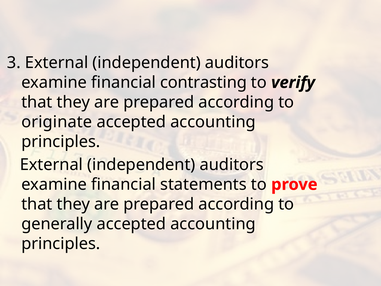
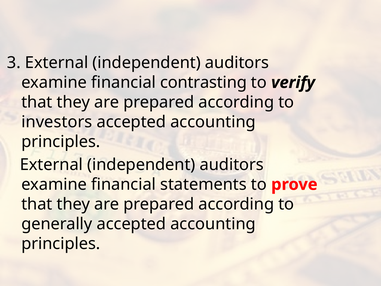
originate: originate -> investors (57, 122)
